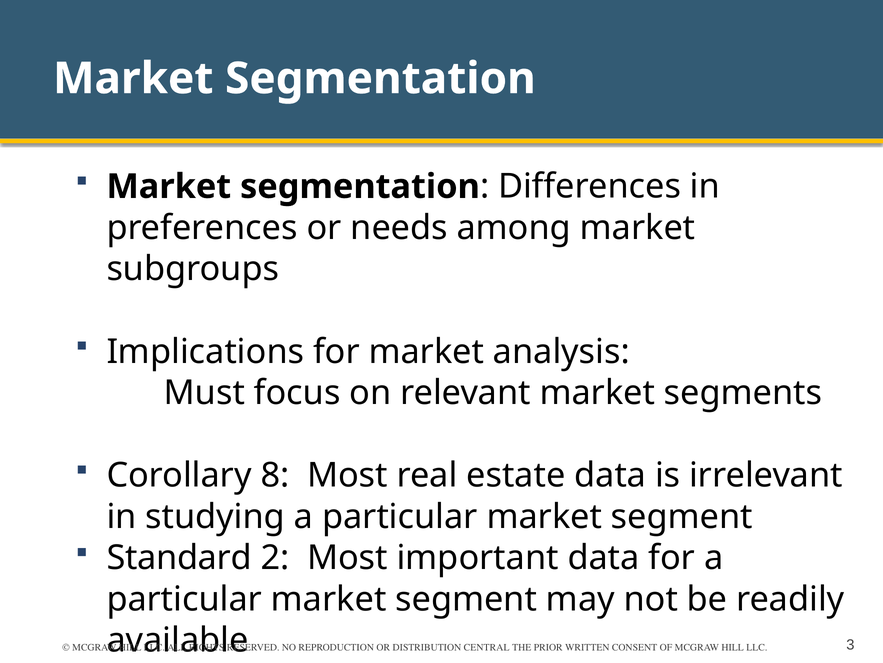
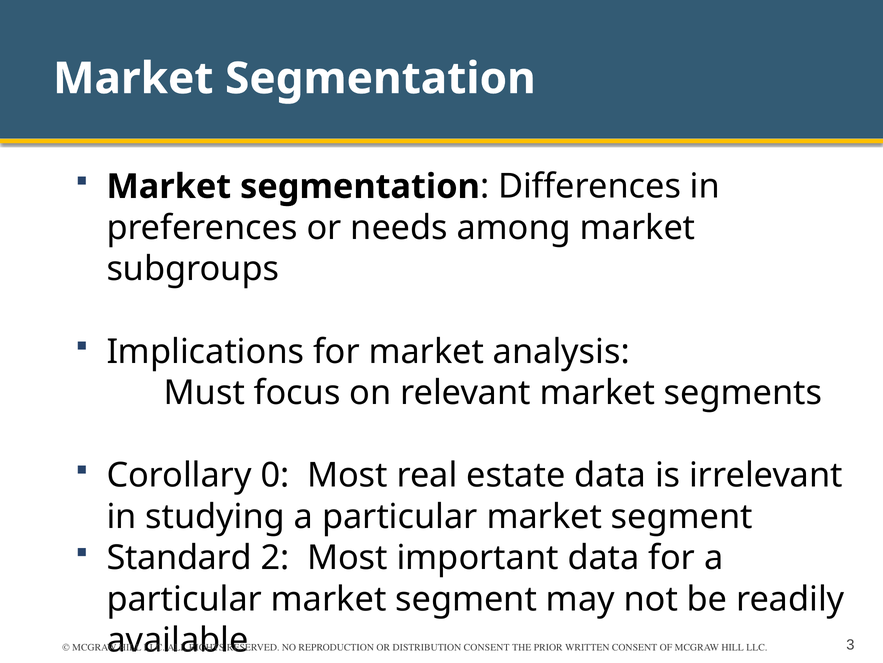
8: 8 -> 0 (275, 475)
DISTRIBUTION CENTRAL: CENTRAL -> CONSENT (487, 647)
